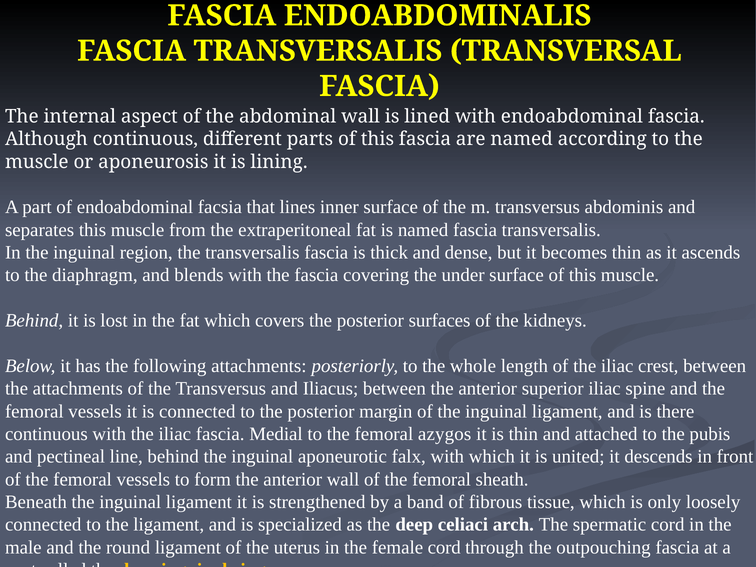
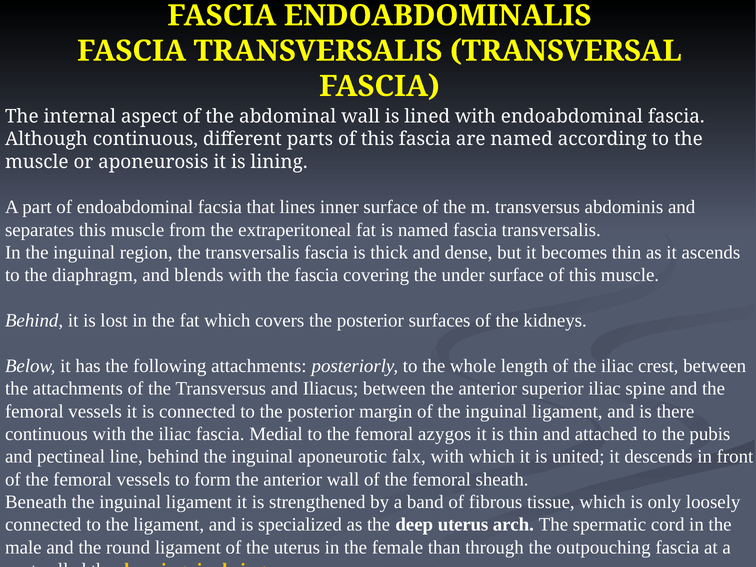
deep celiaci: celiaci -> uterus (463, 525)
female cord: cord -> than (444, 547)
